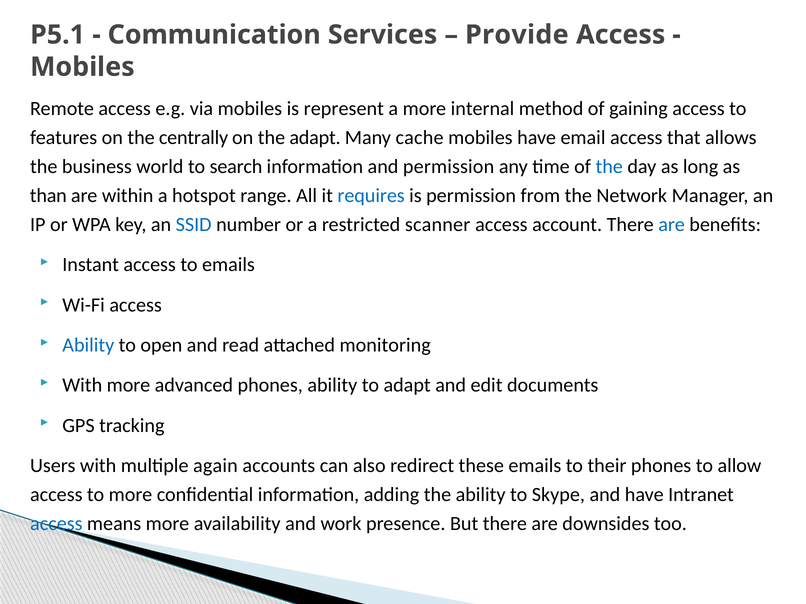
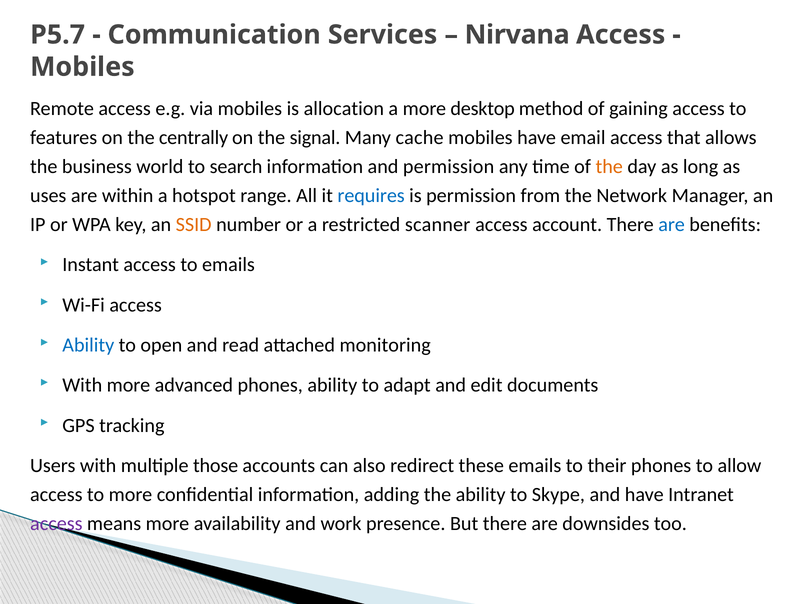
P5.1: P5.1 -> P5.7 (58, 35)
Provide: Provide -> Nirvana (517, 35)
represent: represent -> allocation (344, 109)
internal: internal -> desktop (483, 109)
the adapt: adapt -> signal (315, 138)
the colour: blue -> orange (609, 167)
than: than -> uses (48, 196)
SSID colour: blue -> orange (194, 225)
again: again -> those (216, 466)
access colour: blue -> purple (56, 524)
